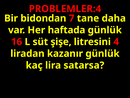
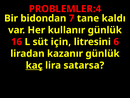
daha: daha -> kaldı (114, 18)
haftada: haftada -> kullanır (66, 30)
şişe: şişe -> için (61, 42)
4: 4 -> 6 (116, 42)
kaç underline: none -> present (34, 65)
